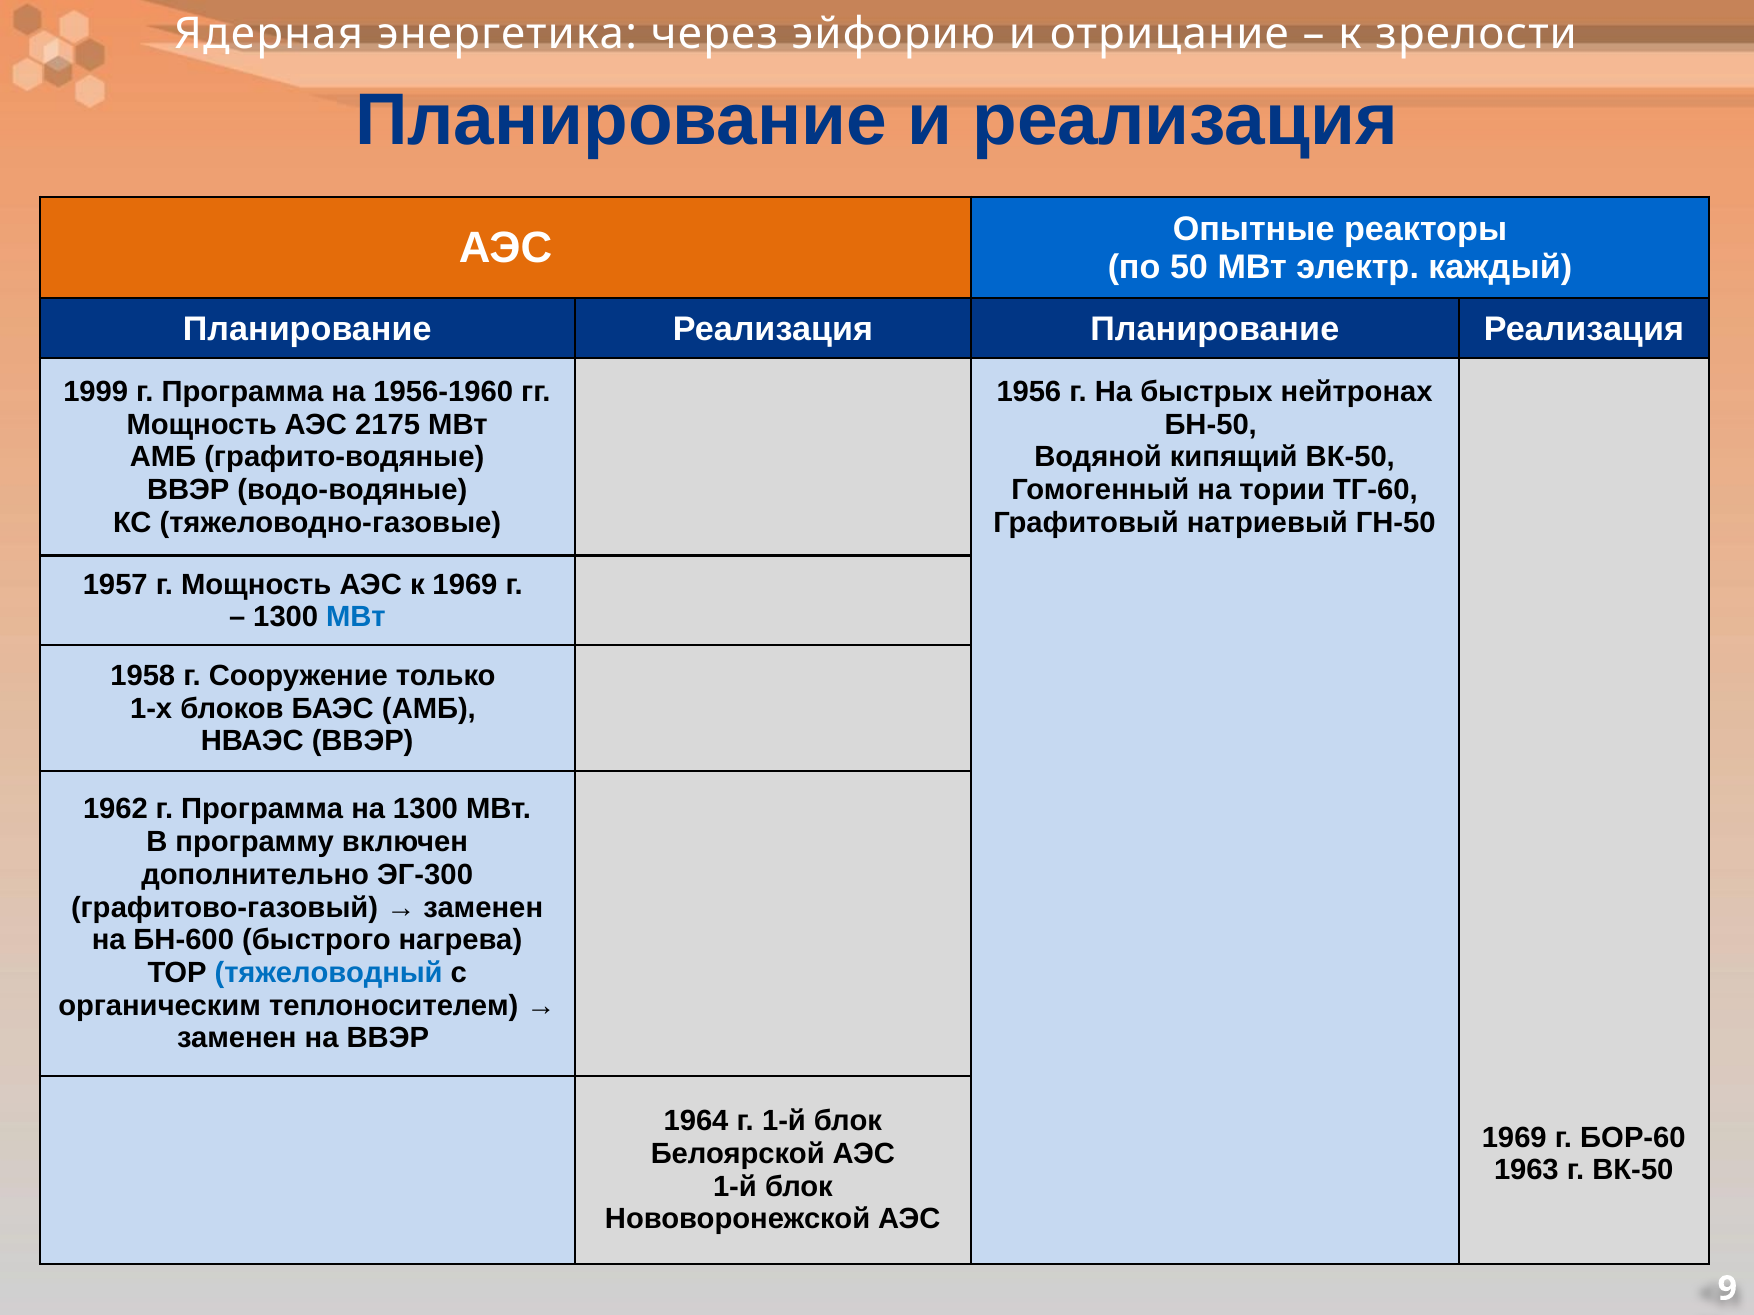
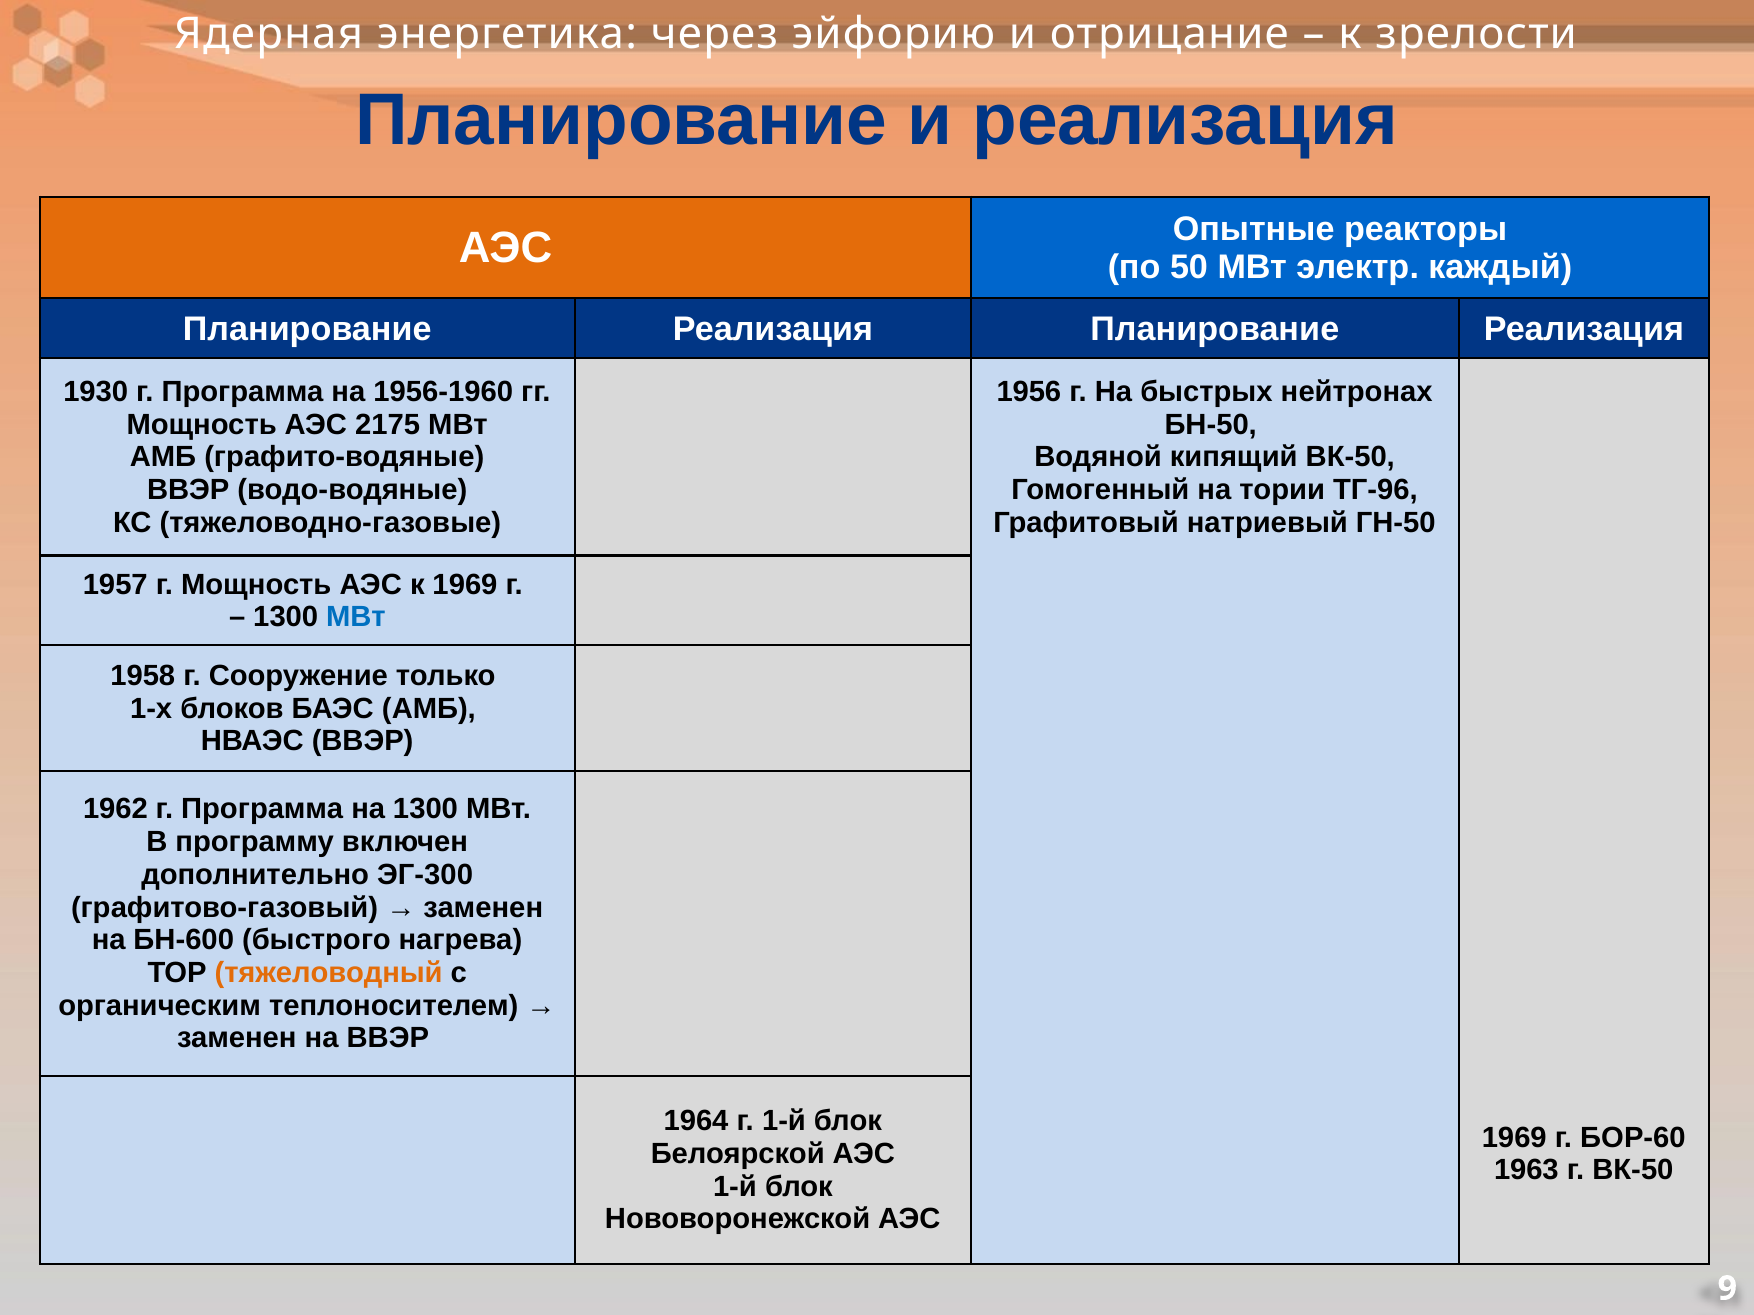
1999: 1999 -> 1930 (96, 392)
ТГ-60: ТГ-60 -> ТГ-96 (1375, 490)
тяжеловодный colour: blue -> orange (329, 973)
